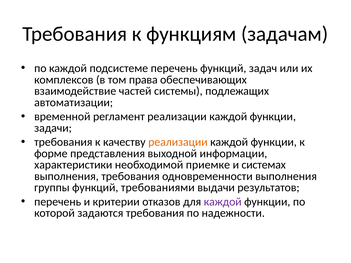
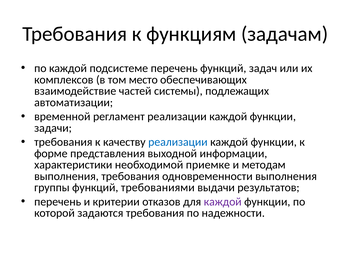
права: права -> место (143, 80)
реализации colour: orange -> blue (178, 142)
системах: системах -> методам (264, 165)
